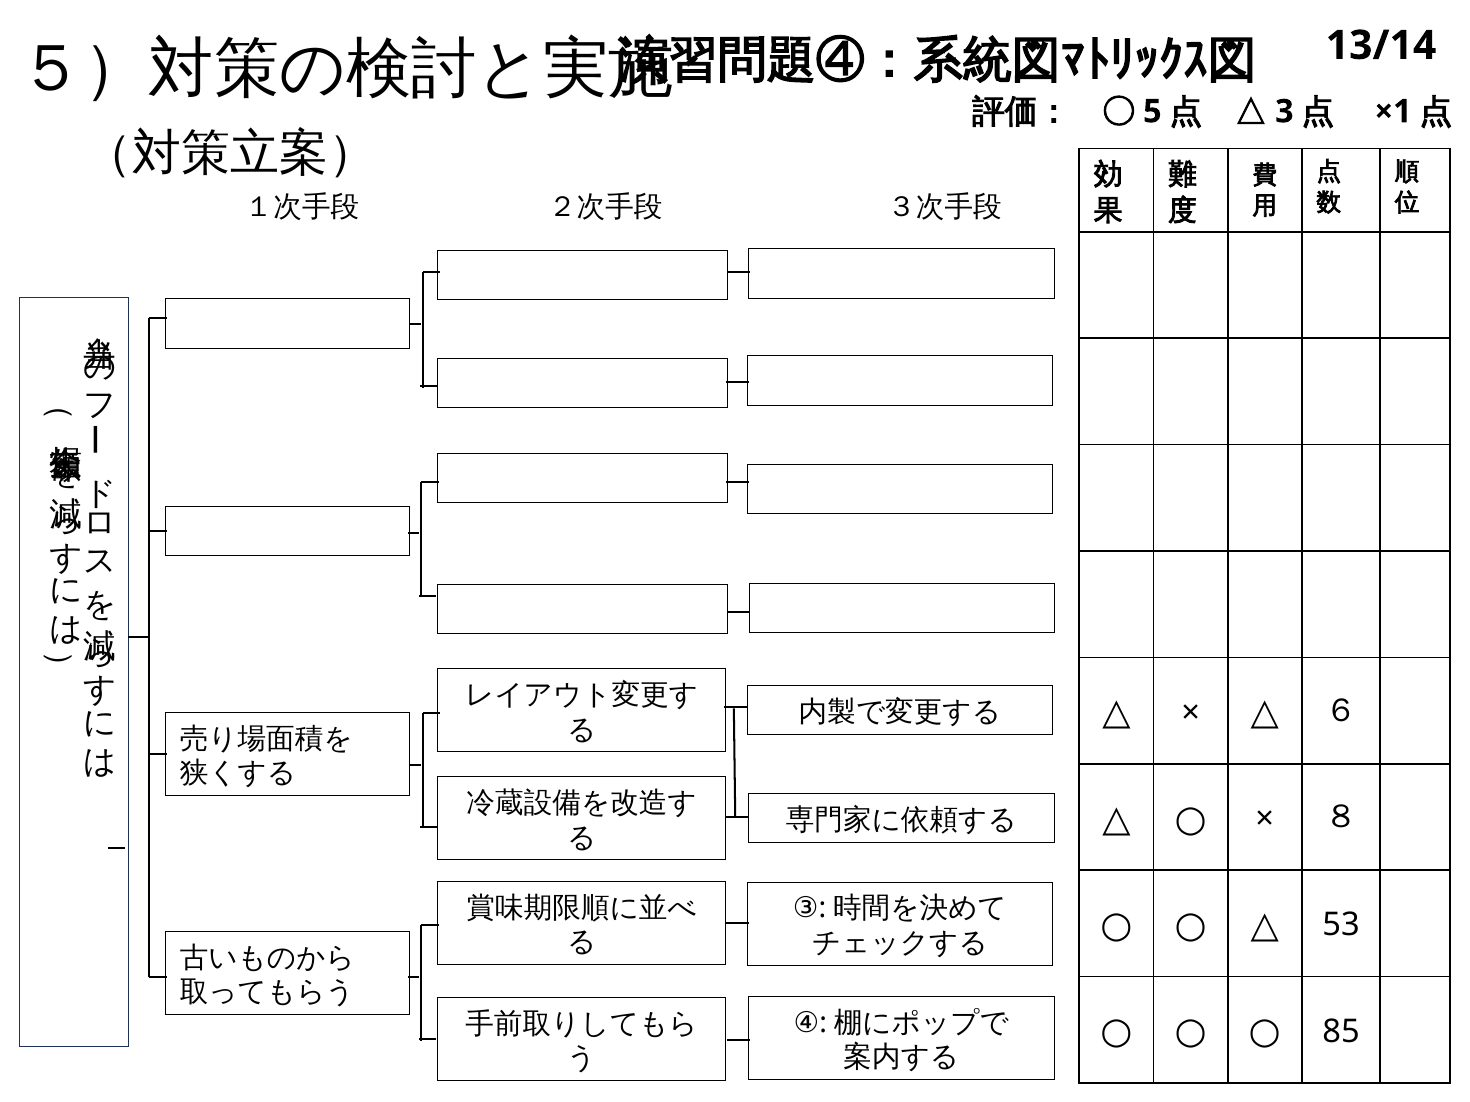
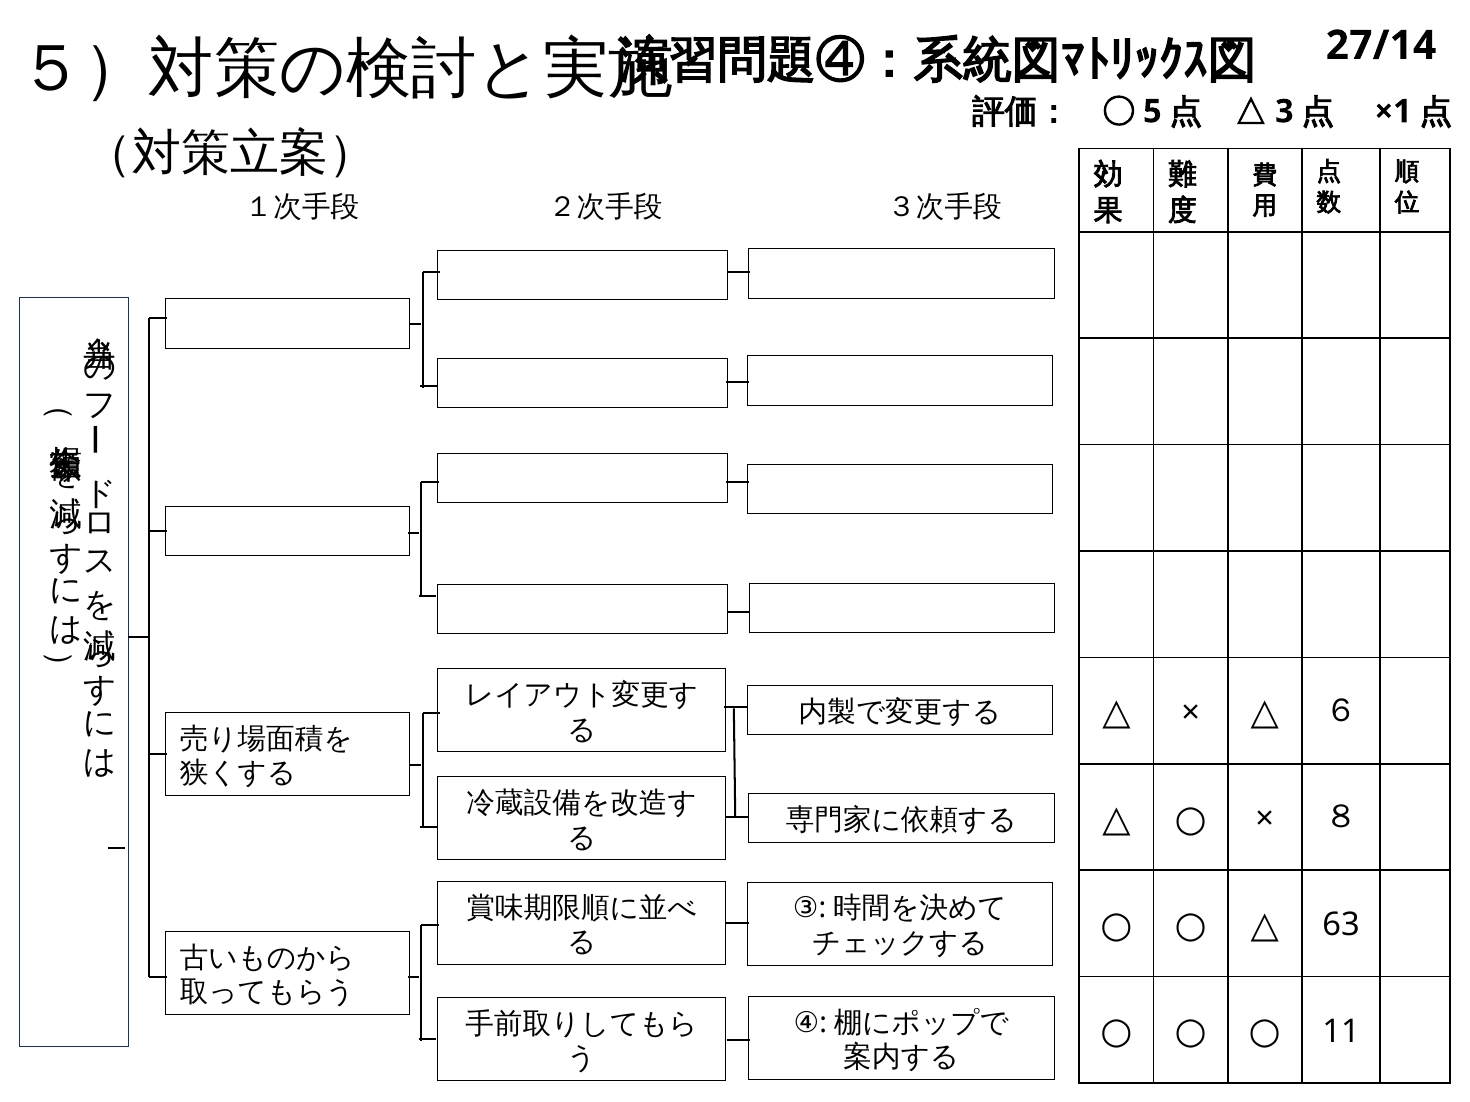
13/14: 13/14 -> 27/14 (1381, 45)
53: 53 -> 63 (1341, 926)
85: 85 -> 11 (1341, 1032)
